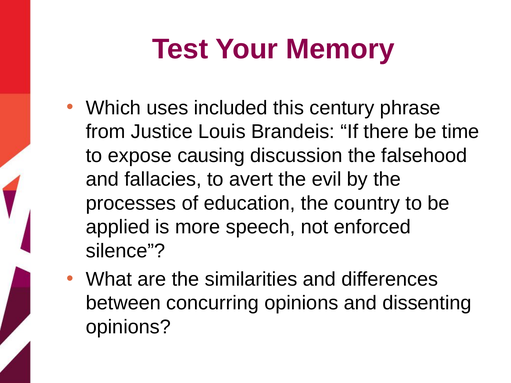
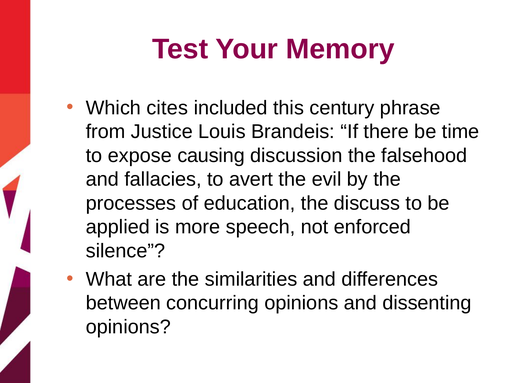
uses: uses -> cites (167, 108)
country: country -> discuss (367, 203)
